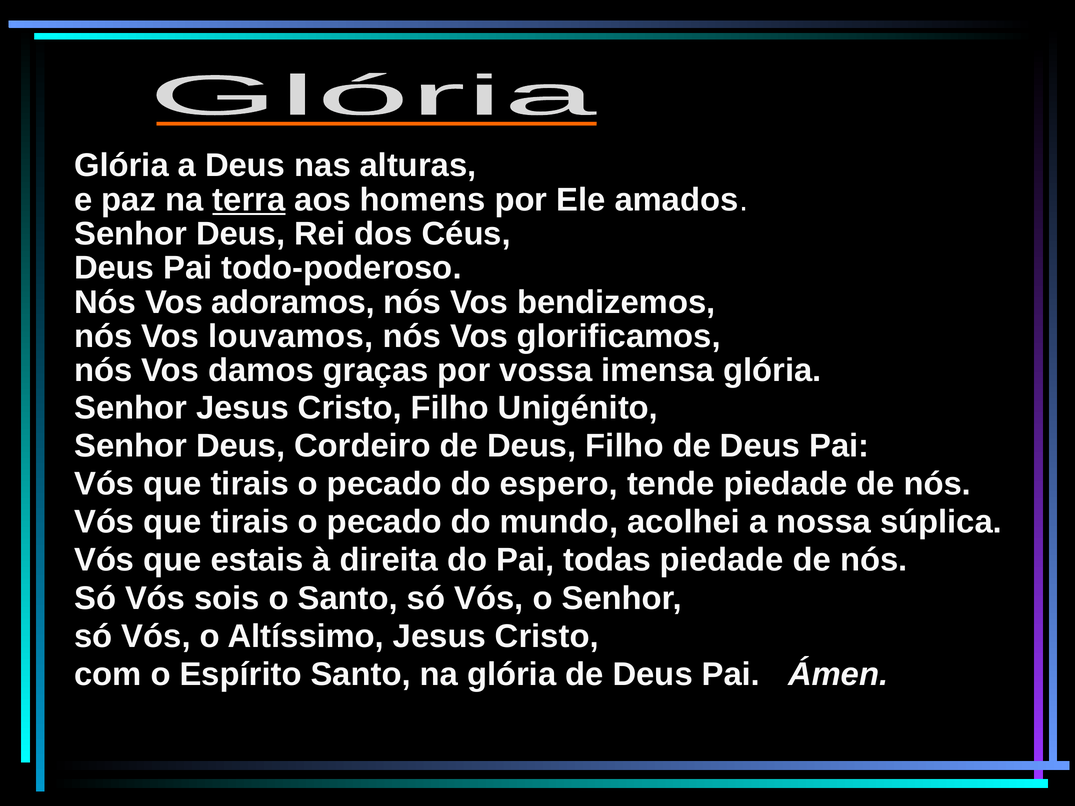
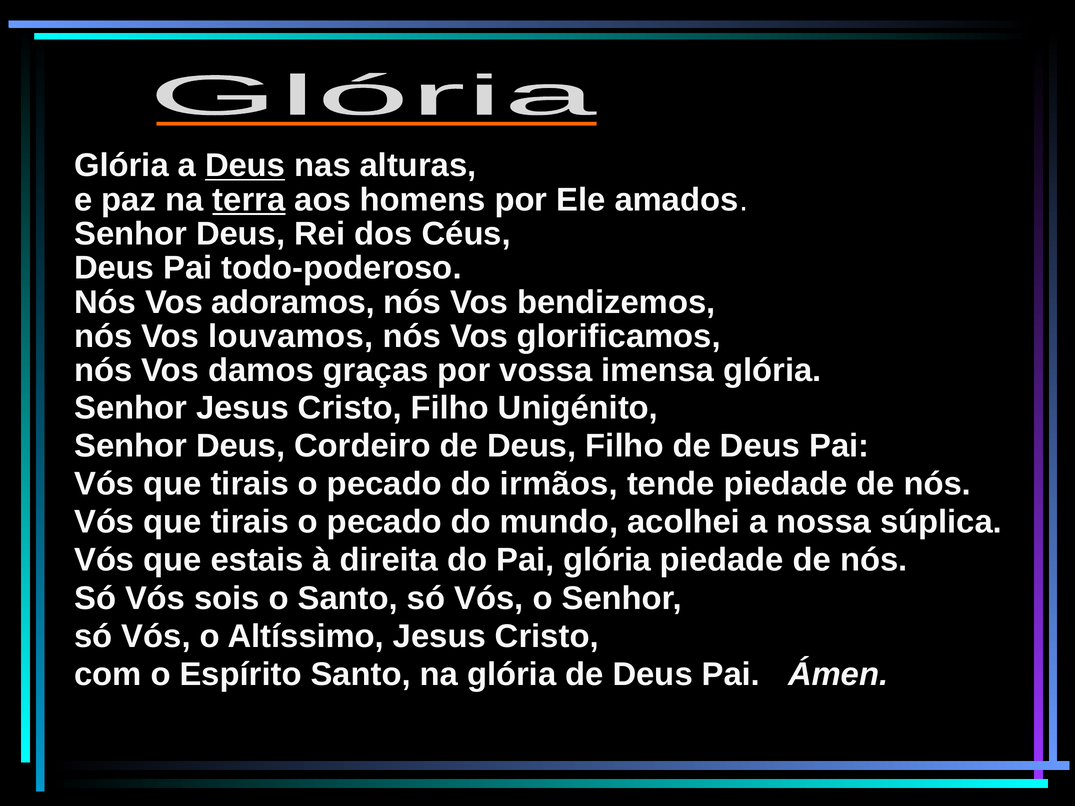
Deus underline: none -> present (245, 166)
espero: espero -> irmãos (559, 484)
Pai todas: todas -> glória (607, 560)
